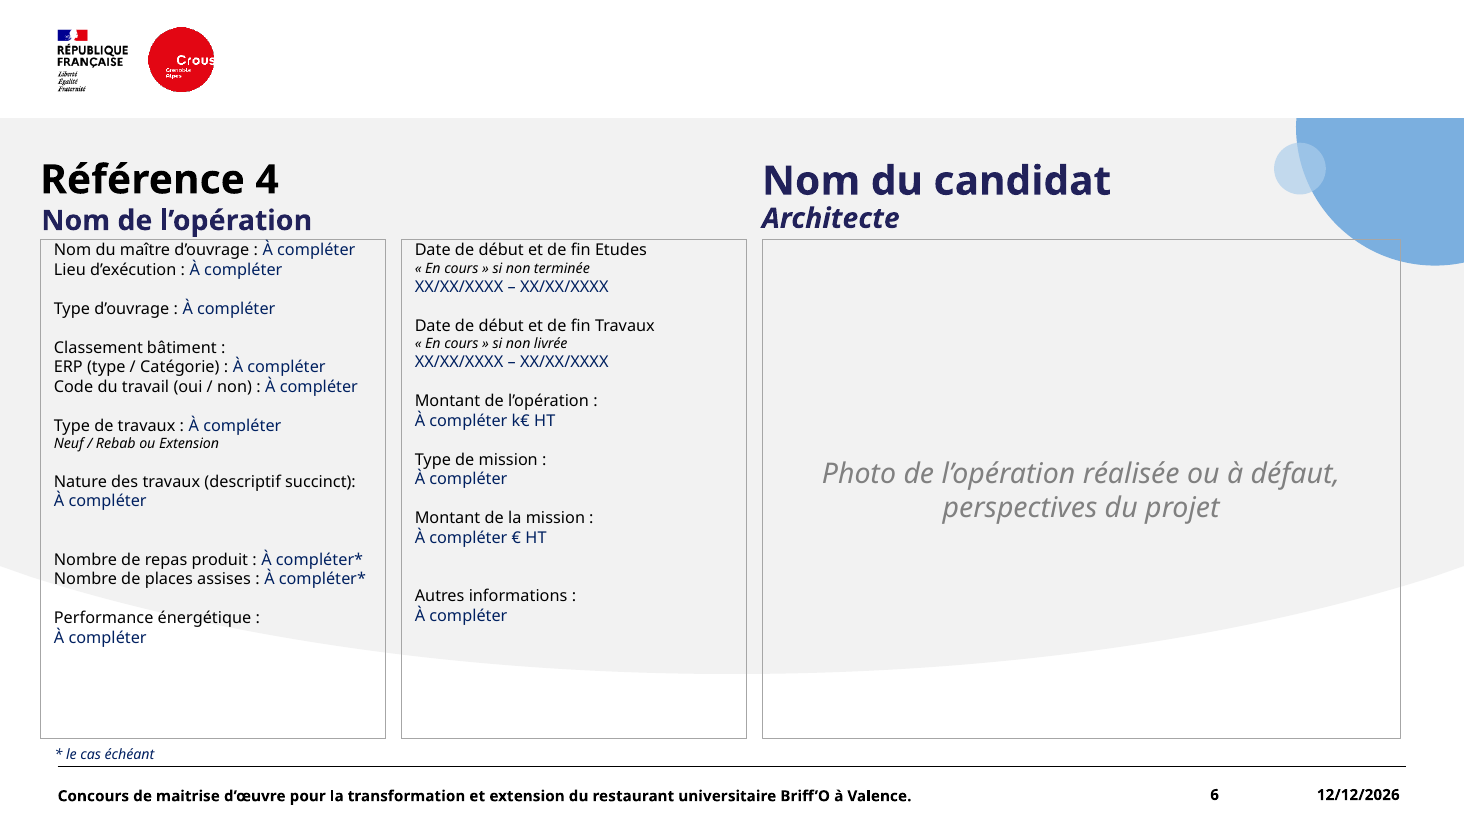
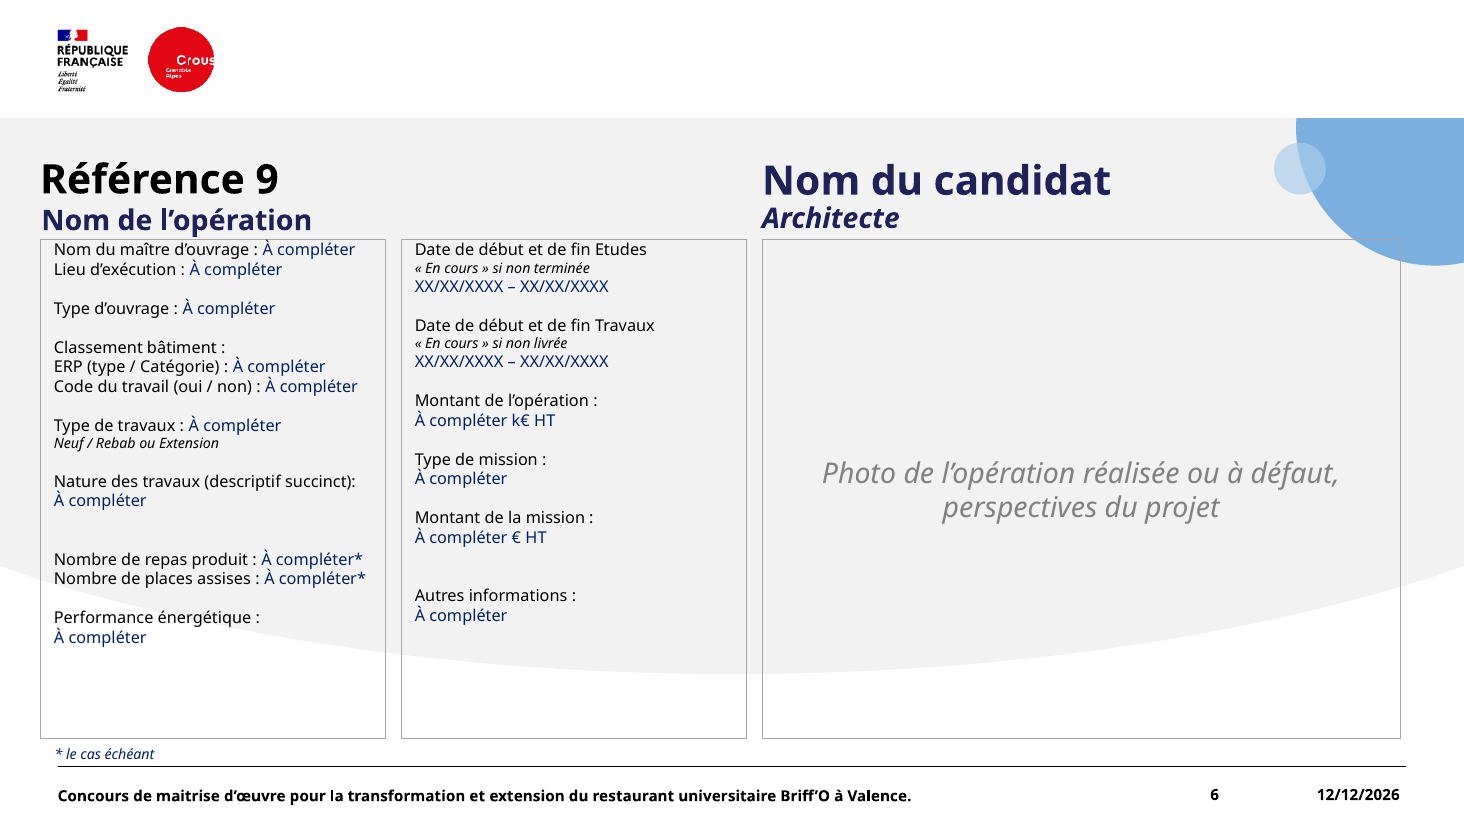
4: 4 -> 9 (267, 180)
